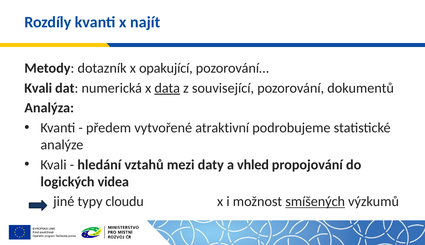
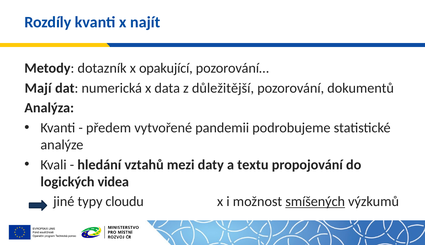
Kvali: Kvali -> Mají (38, 88)
data underline: present -> none (167, 88)
související: související -> důležitější (223, 88)
atraktivní: atraktivní -> pandemii (222, 128)
vhled: vhled -> textu (253, 165)
